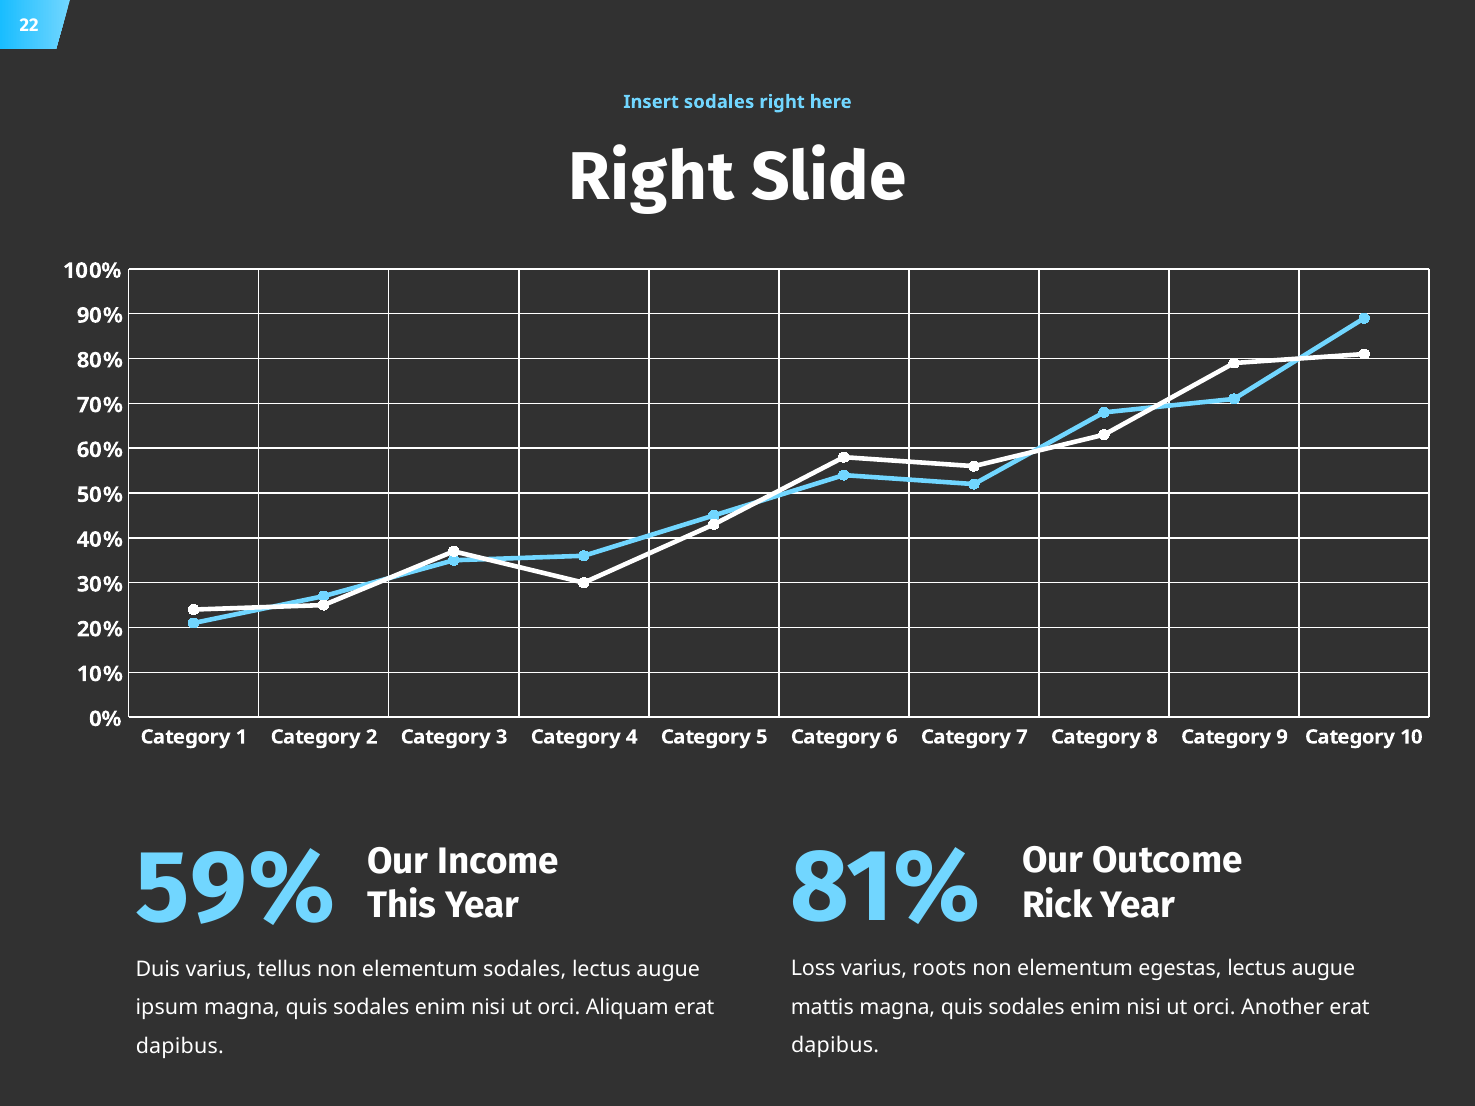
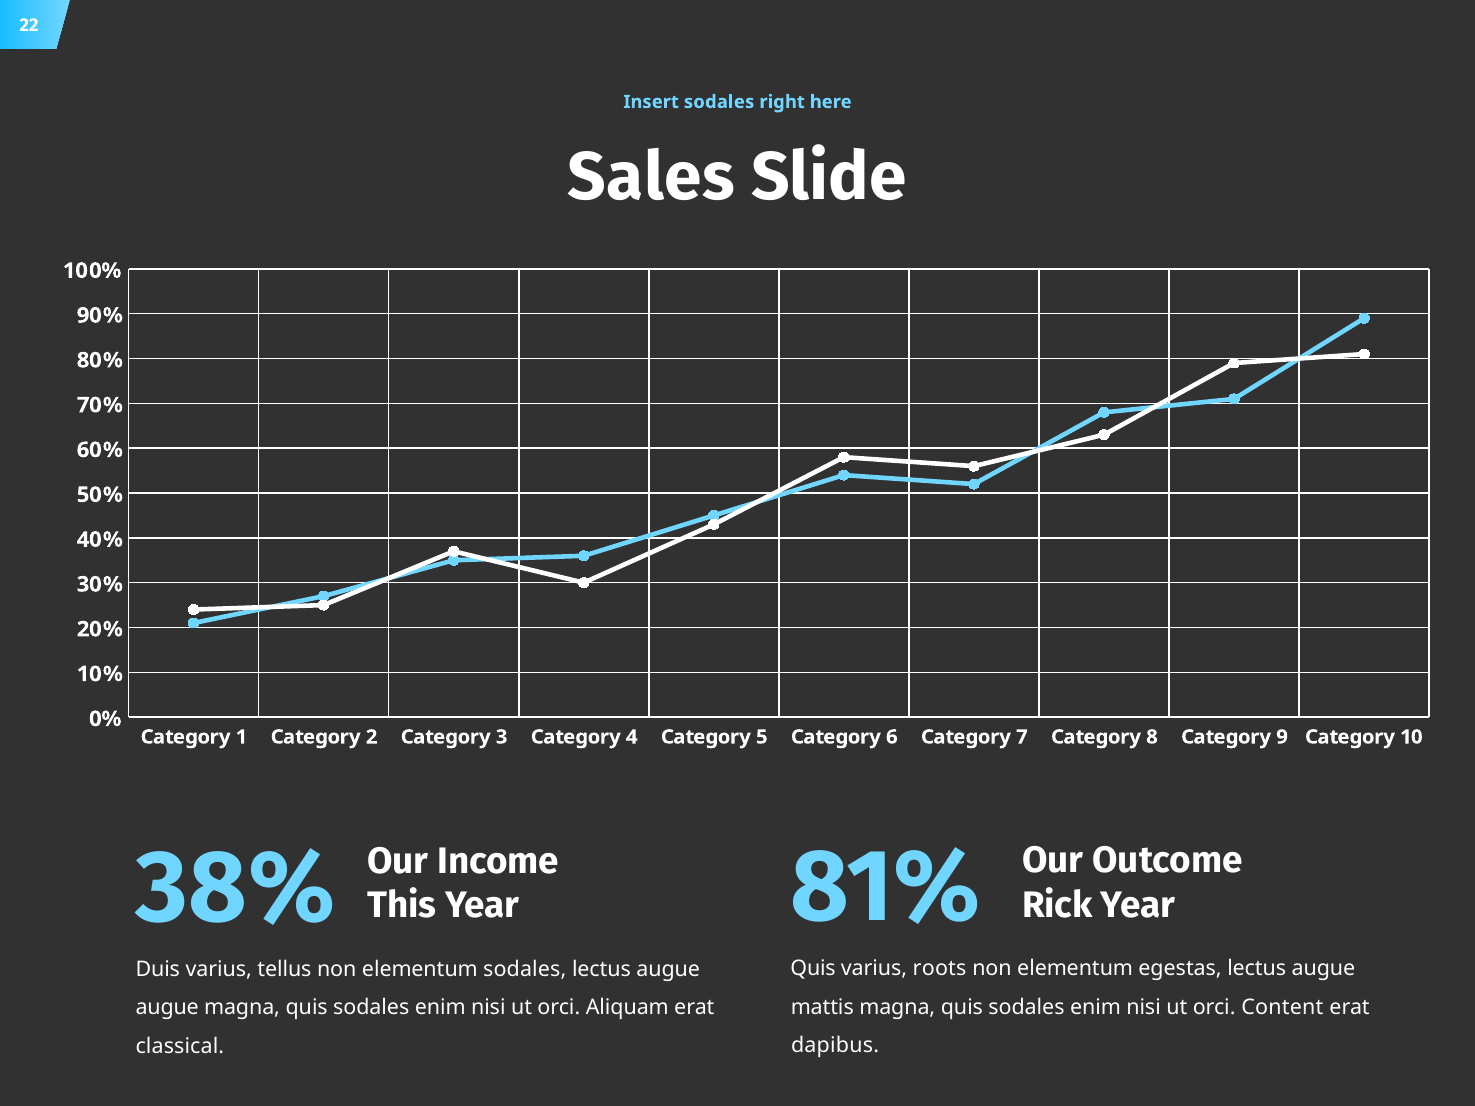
Right: Right -> Sales (651, 178)
59%: 59% -> 38% (236, 888)
Loss: Loss -> Quis (813, 969)
Another: Another -> Content (1282, 1007)
ipsum: ipsum -> augue (167, 1008)
dapibus: dapibus -> classical (180, 1047)
